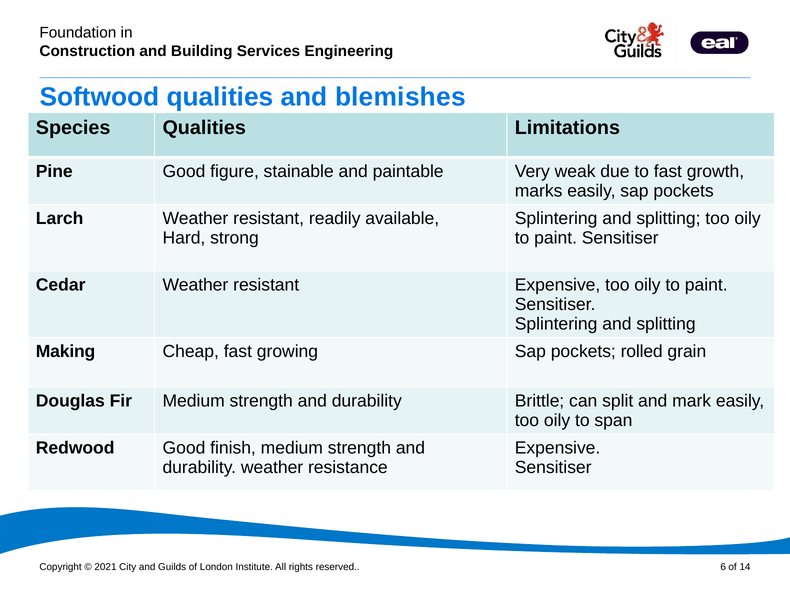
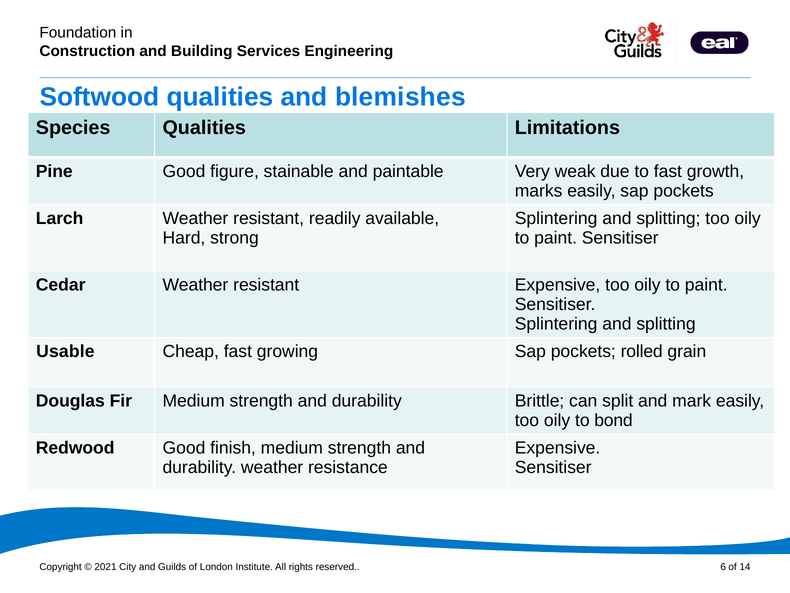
Making: Making -> Usable (65, 351)
span: span -> bond (613, 420)
